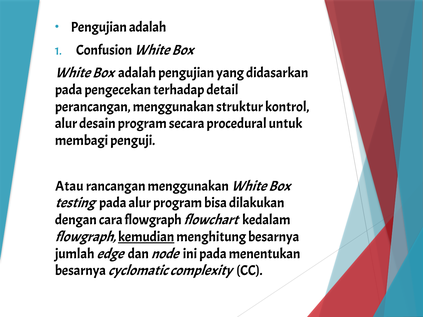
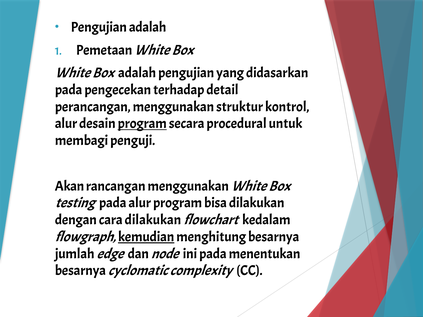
Confusion: Confusion -> Pemetaan (104, 50)
program underline: none -> present (142, 124)
Atau: Atau -> Akan (69, 186)
cara flowgraph: flowgraph -> dilakukan (153, 220)
